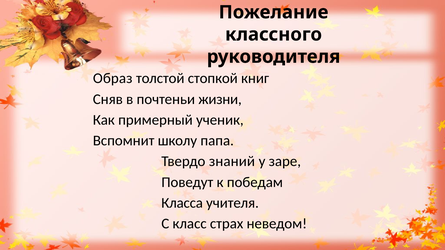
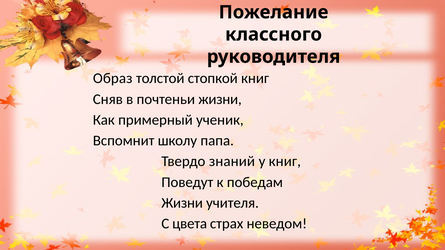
у заре: заре -> книг (285, 162)
Класса: Класса -> Жизни (182, 203)
класс: класс -> цвета (190, 224)
